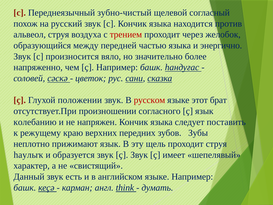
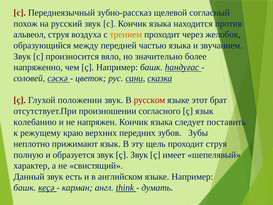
зубно-чистый: зубно-чистый -> зубно-рассказ (124, 13)
трением colour: red -> orange (126, 35)
энергично: энергично -> звучанием (221, 45)
һаулыҡ: һаулыҡ -> полную (28, 155)
